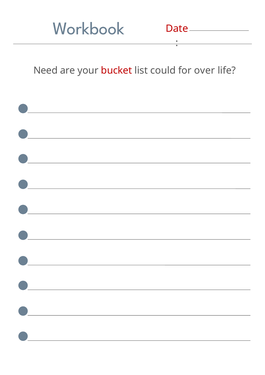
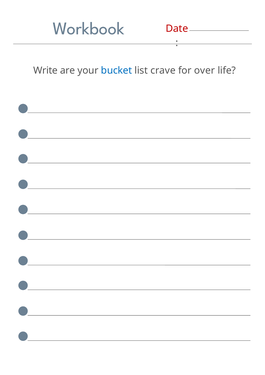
Need: Need -> Write (46, 70)
bucket colour: red -> blue (116, 70)
could: could -> crave (163, 70)
